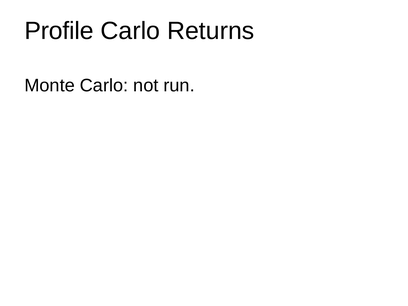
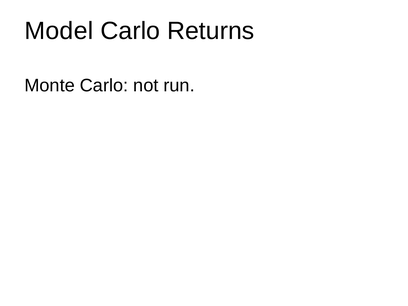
Profile: Profile -> Model (59, 31)
